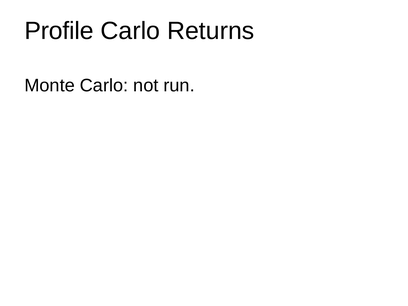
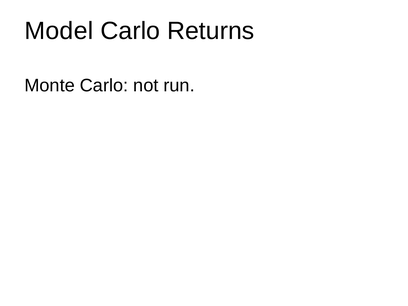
Profile: Profile -> Model (59, 31)
